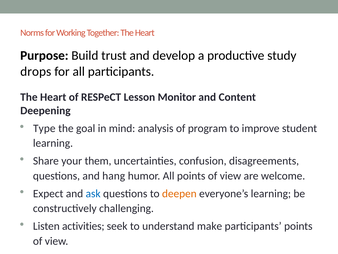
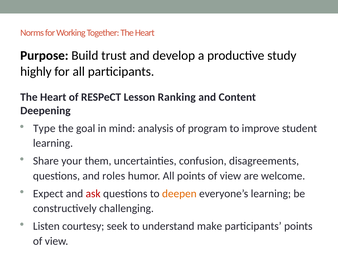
drops: drops -> highly (36, 71)
Monitor: Monitor -> Ranking (177, 97)
hang: hang -> roles (114, 176)
ask colour: blue -> red (93, 193)
activities: activities -> courtesy (83, 226)
